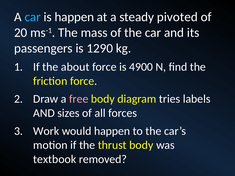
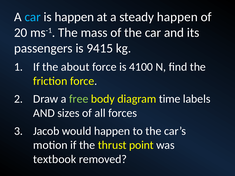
steady pivoted: pivoted -> happen (177, 17)
1290: 1290 -> 9415 (100, 48)
4900: 4900 -> 4100 (141, 67)
free colour: pink -> light green (79, 99)
tries: tries -> time (170, 99)
Work: Work -> Jacob (46, 131)
thrust body: body -> point (141, 145)
